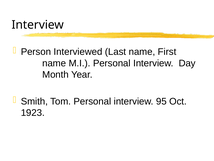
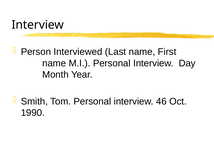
95: 95 -> 46 (161, 101)
1923: 1923 -> 1990 (33, 112)
